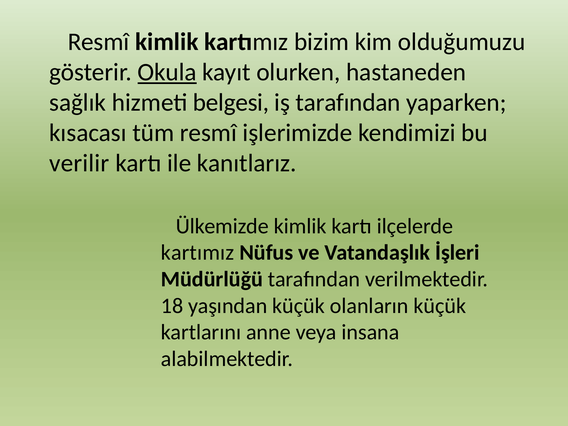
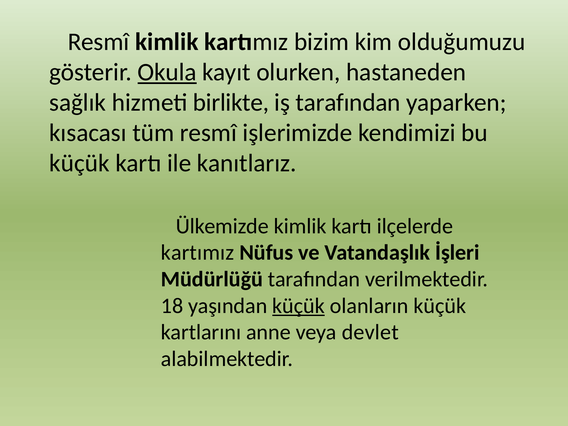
belgesi: belgesi -> birlikte (231, 103)
verilir: verilir -> küçük (79, 163)
küçük underline: none -> present (299, 306)
insana: insana -> devlet (370, 332)
